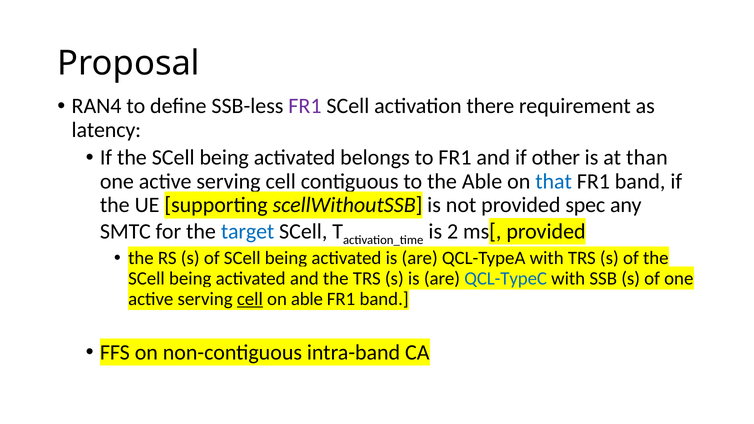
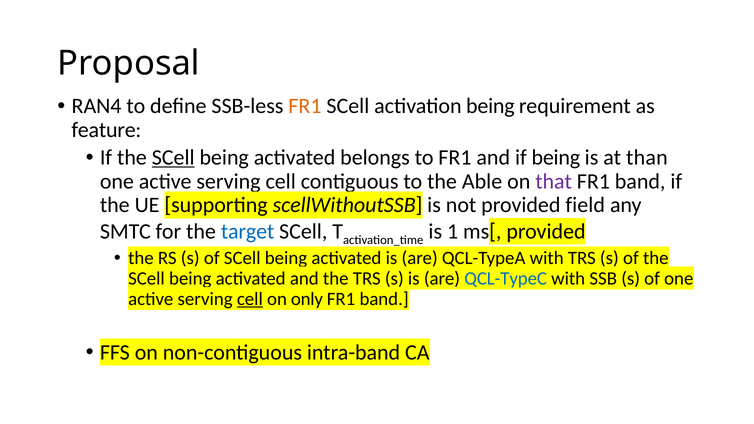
FR1 colour: purple -> orange (305, 106)
activation there: there -> being (490, 106)
latency: latency -> feature (106, 130)
SCell underline: none -> present (173, 158)
if other: other -> being (556, 158)
that colour: blue -> purple (554, 181)
spec: spec -> field (585, 205)
2: 2 -> 1 (453, 232)
on able: able -> only (307, 299)
